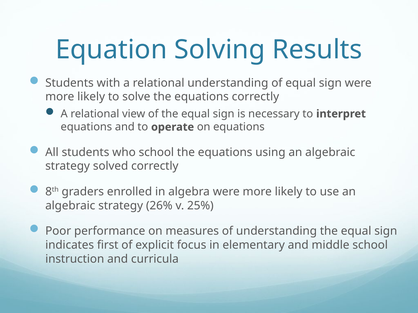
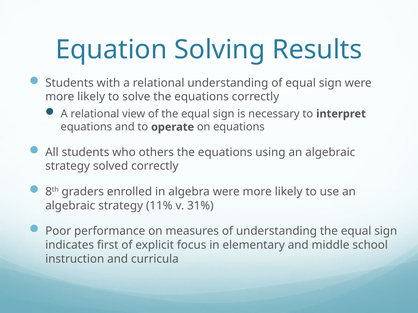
who school: school -> others (156, 152)
26%: 26% -> 11% (159, 206)
25%: 25% -> 31% (200, 206)
